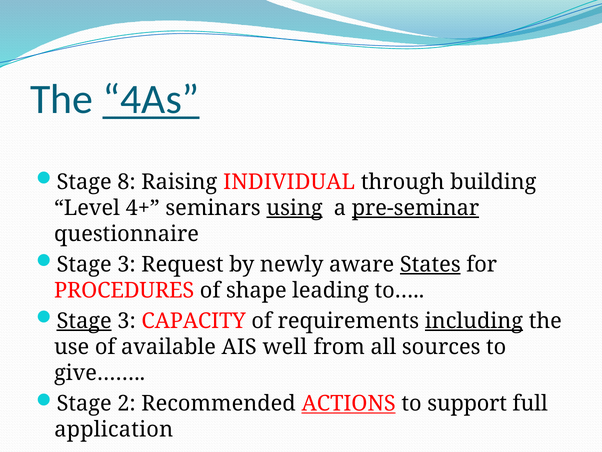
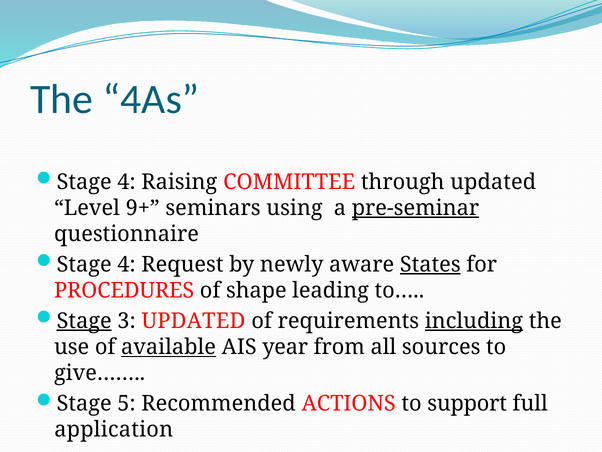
4As underline: present -> none (151, 99)
8: 8 -> 4 (126, 182)
INDIVIDUAL: INDIVIDUAL -> COMMITTEE (289, 182)
through building: building -> updated (493, 182)
4+: 4+ -> 9+ (143, 208)
using underline: present -> none (294, 208)
3: 3 -> 4 (126, 264)
3 CAPACITY: CAPACITY -> UPDATED (193, 321)
available underline: none -> present (169, 347)
well: well -> year (285, 347)
2: 2 -> 5 (126, 403)
ACTIONS underline: present -> none (349, 403)
